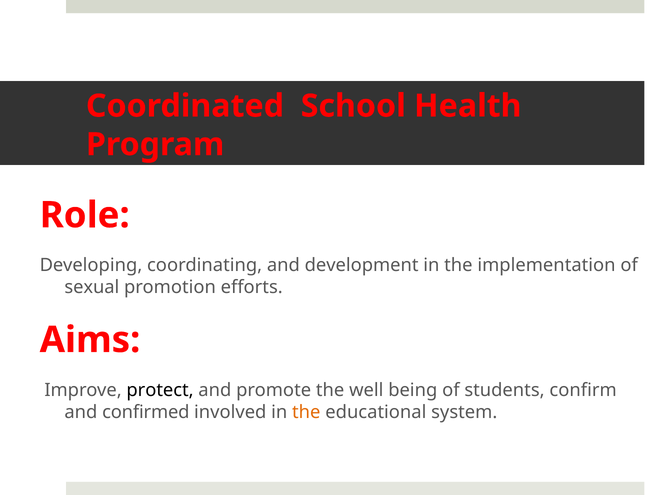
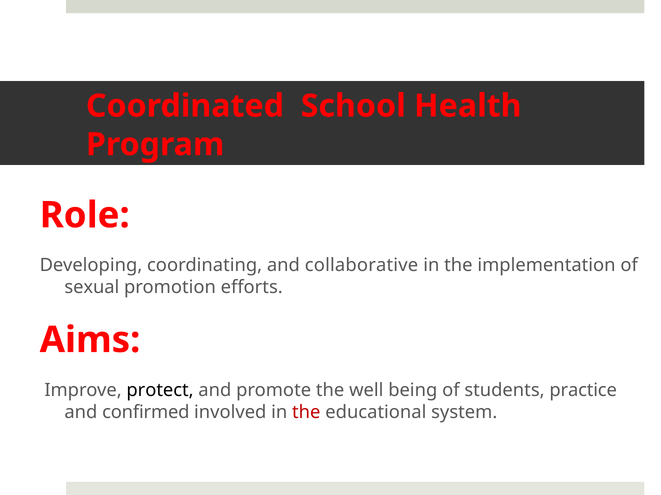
development: development -> collaborative (362, 266)
confirm: confirm -> practice (583, 391)
the colour: orange -> red (306, 413)
